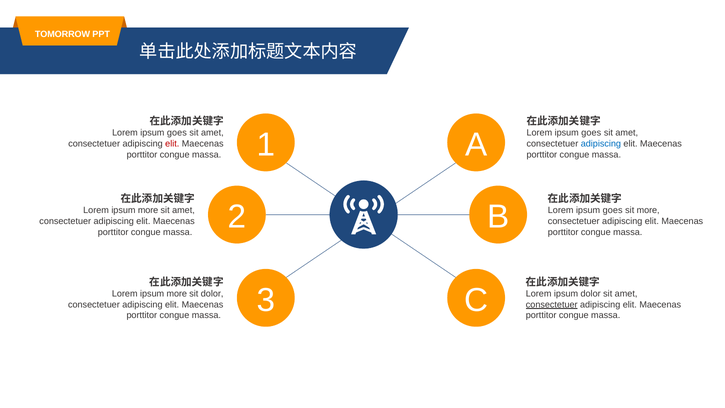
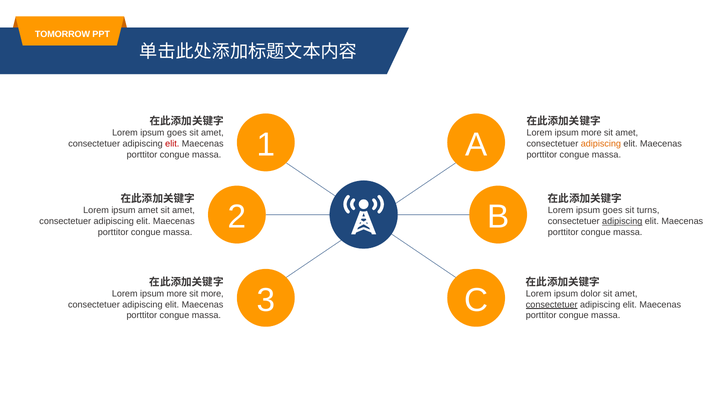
goes: goes -> more (591, 133)
adipiscing colour: blue -> orange (601, 144)
more: more -> amet (148, 210)
sit more: more -> turns (648, 210)
adipiscing underline: none -> present (622, 221)
sit dolor: dolor -> more (212, 294)
